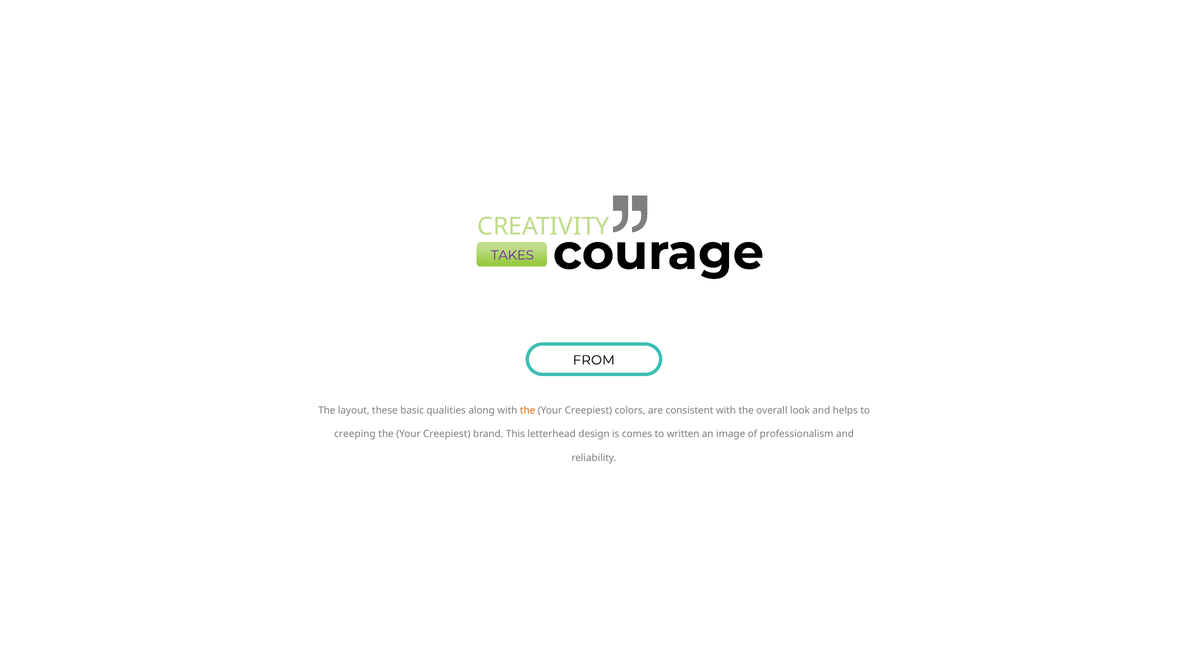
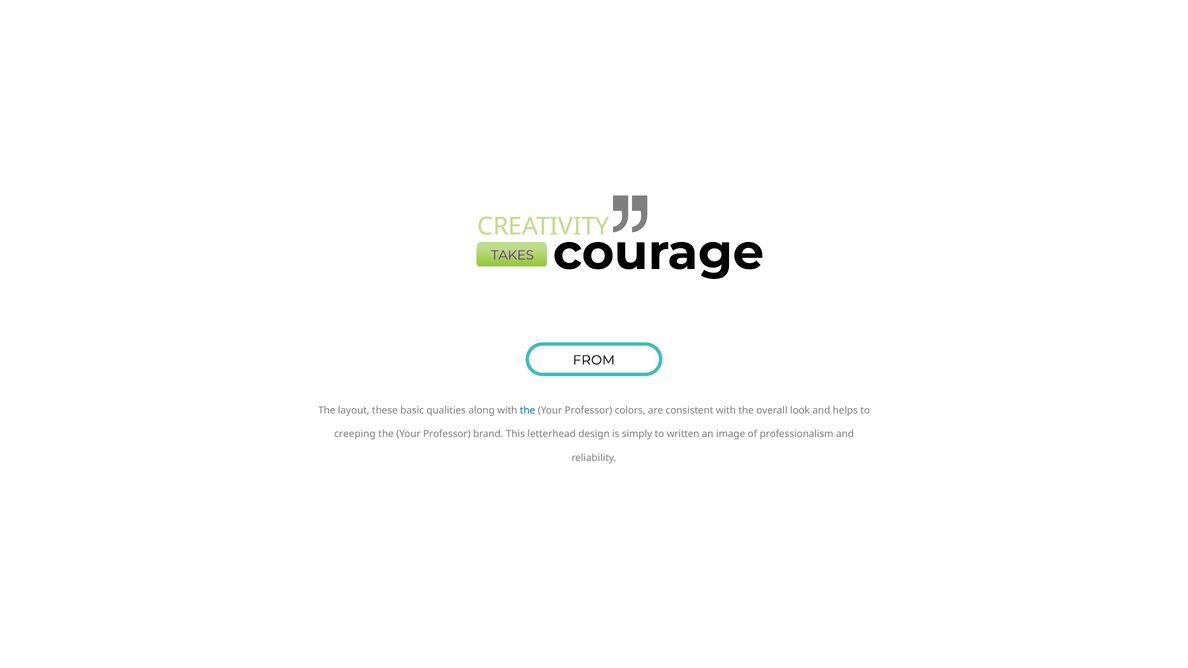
the colour: orange -> blue (528, 411)
Creepiest: Creepiest -> Professor (588, 411)
Creepiest: Creepiest -> Professor (447, 434)
comes: comes -> simply (637, 434)
